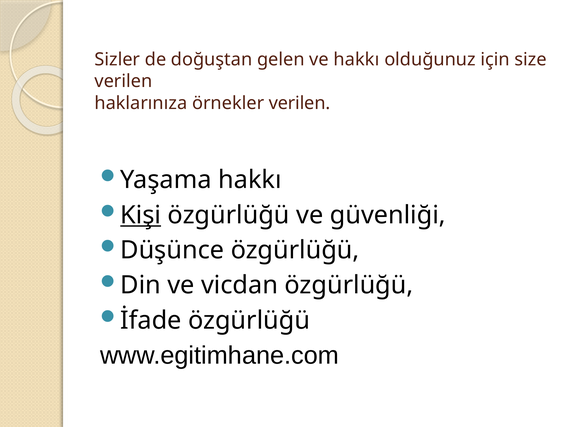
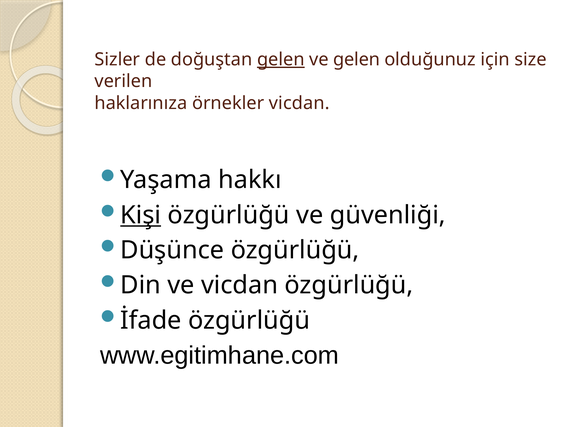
gelen underline: none -> present (281, 59)
ve hakkı: hakkı -> gelen (357, 59)
örnekler verilen: verilen -> vicdan (299, 103)
